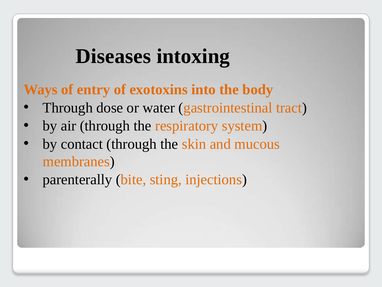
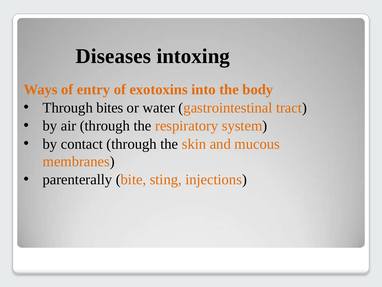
dose: dose -> bites (110, 108)
